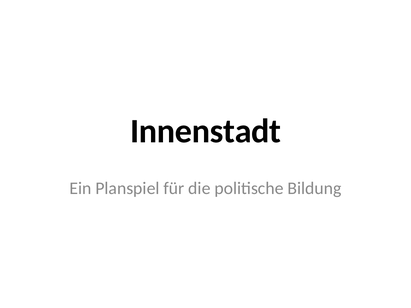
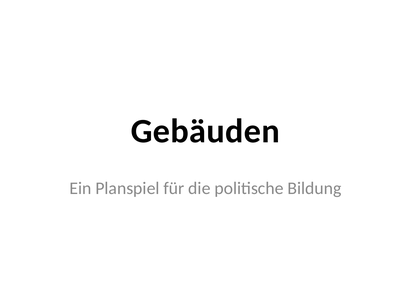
Innenstadt: Innenstadt -> Gebäuden (205, 131)
